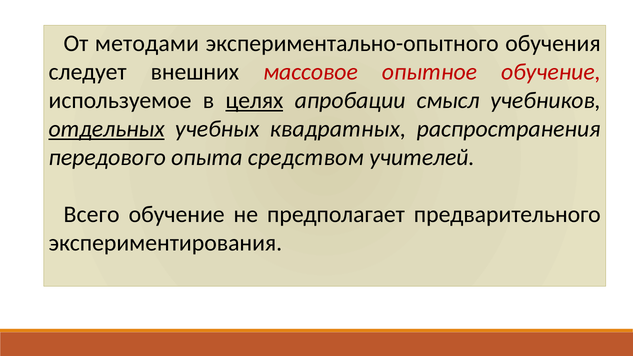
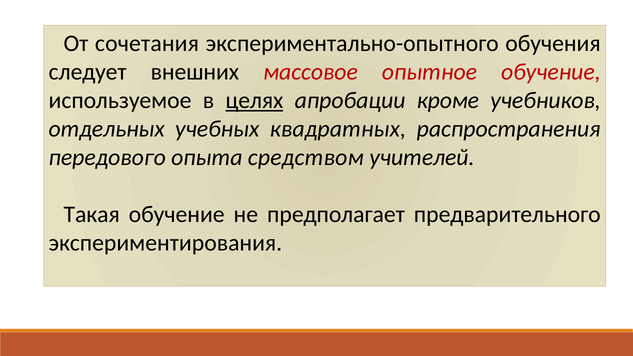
методами: методами -> сочетания (147, 44)
смысл: смысл -> кроме (448, 100)
отдельных underline: present -> none (107, 129)
Всего: Всего -> Такая (92, 214)
